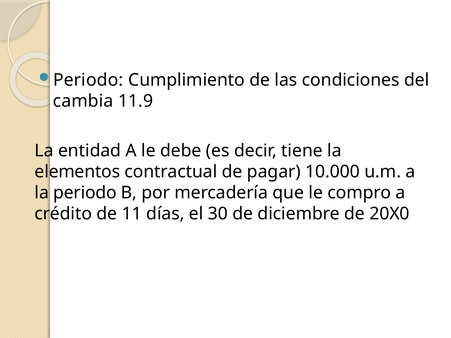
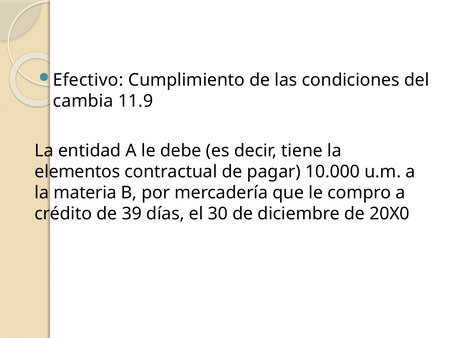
Periodo: Periodo -> Efectivo (88, 80)
la periodo: periodo -> materia (85, 193)
11: 11 -> 39 (132, 214)
